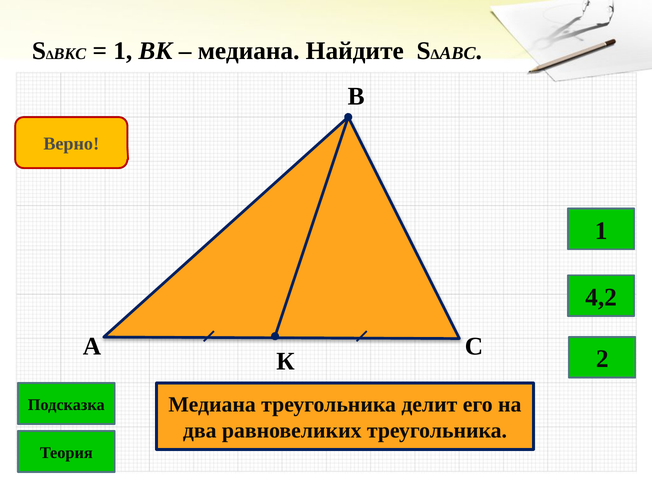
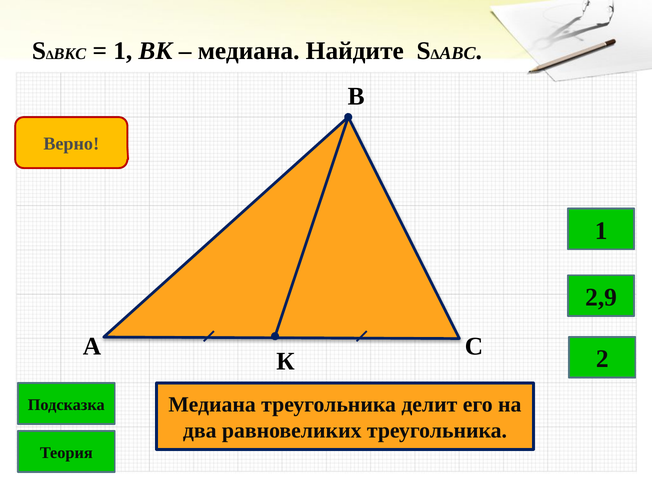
4,2: 4,2 -> 2,9 (601, 297)
